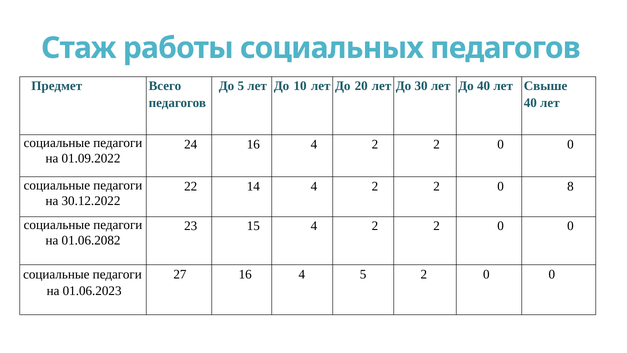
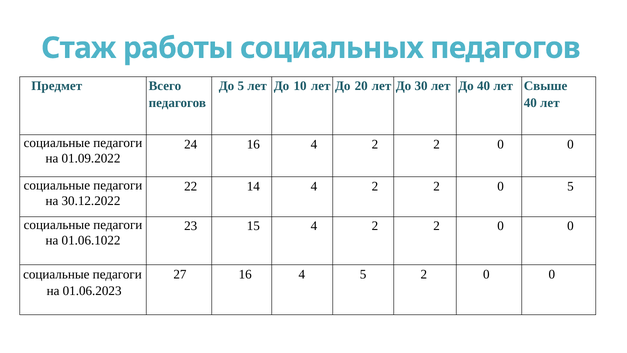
0 8: 8 -> 5 (570, 186)
01.06.2082: 01.06.2082 -> 01.06.1022 (91, 240)
